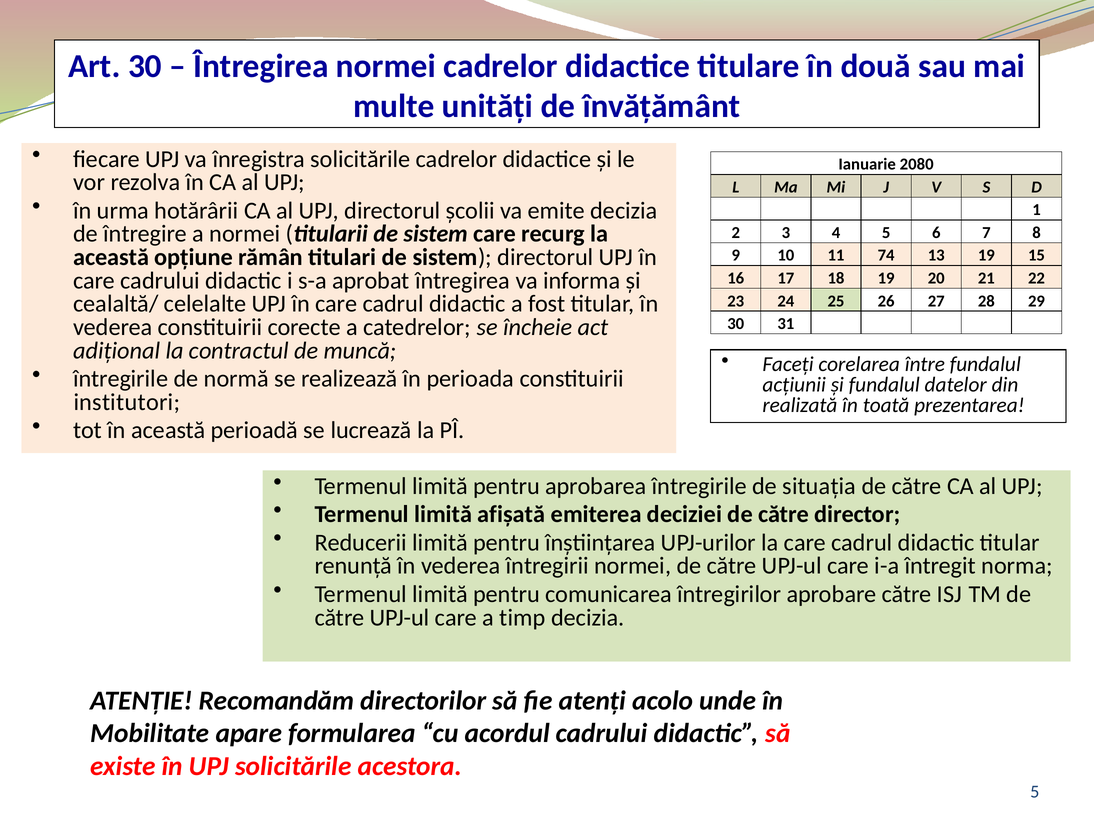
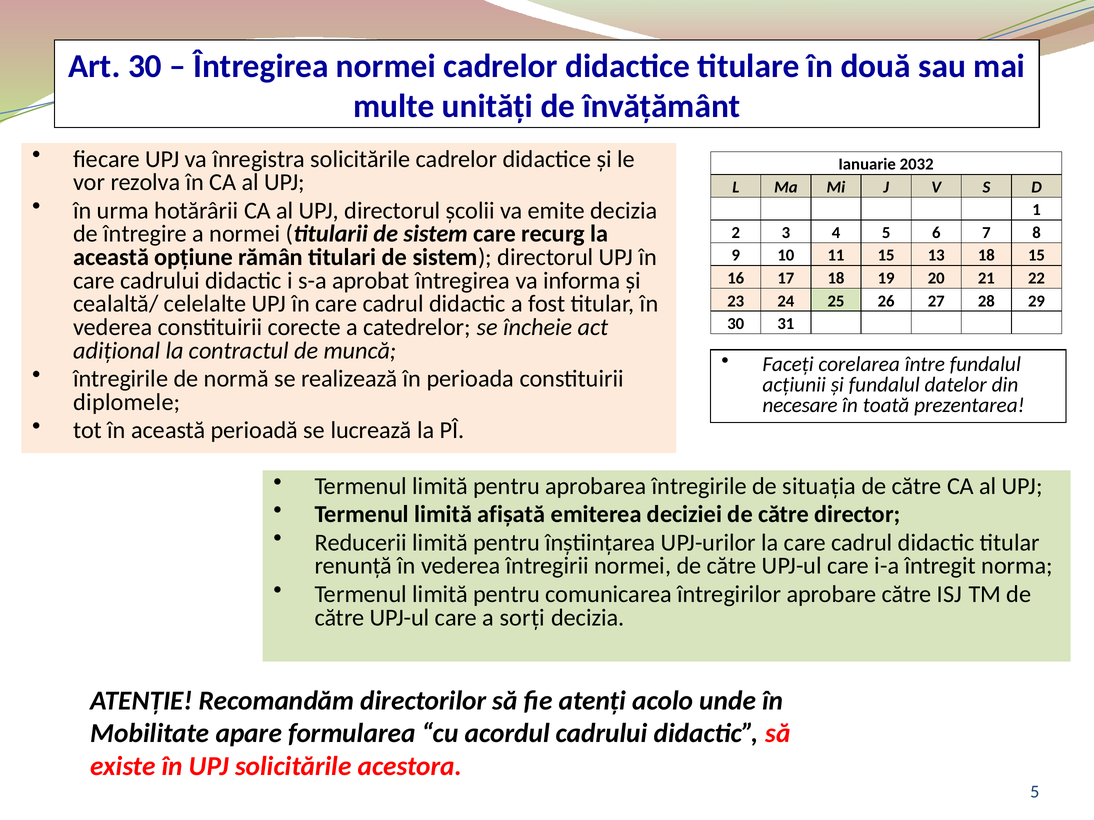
2080: 2080 -> 2032 (917, 164)
11 74: 74 -> 15 (886, 256)
13 19: 19 -> 18 (986, 256)
institutori: institutori -> diplomele (127, 402)
realizată: realizată -> necesare (800, 406)
timp: timp -> sorţi (522, 618)
